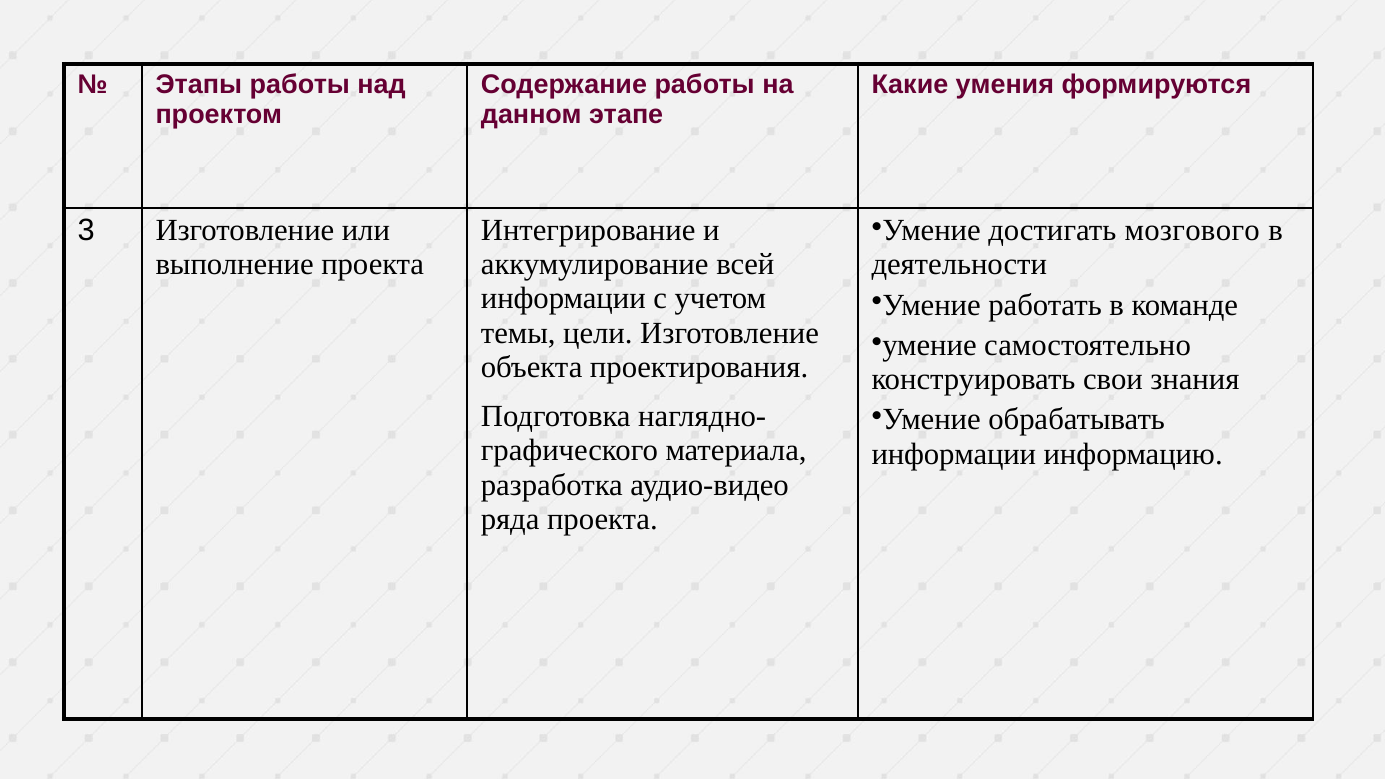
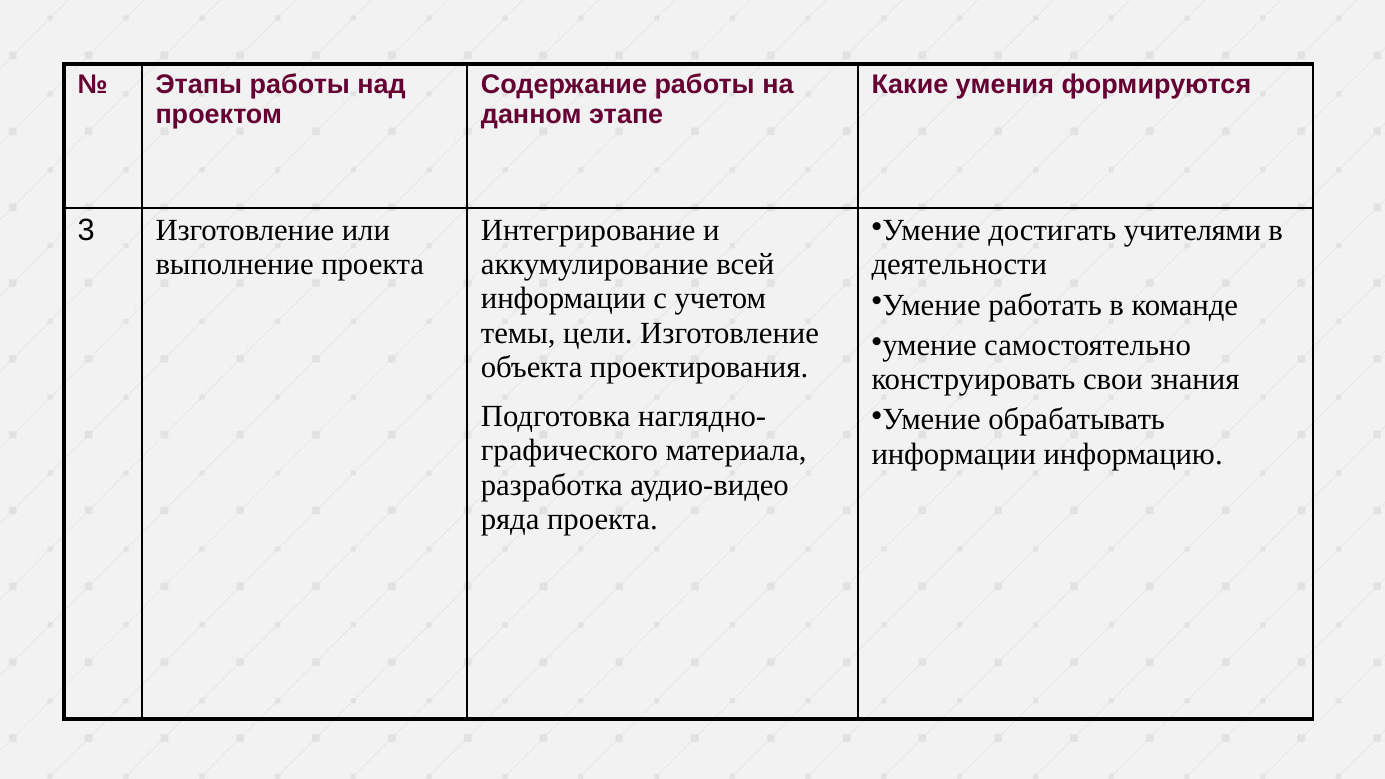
мозгового: мозгового -> учителями (1192, 230)
